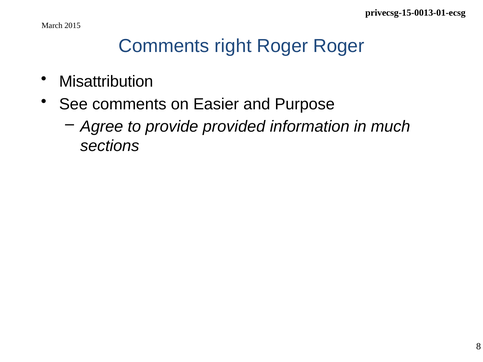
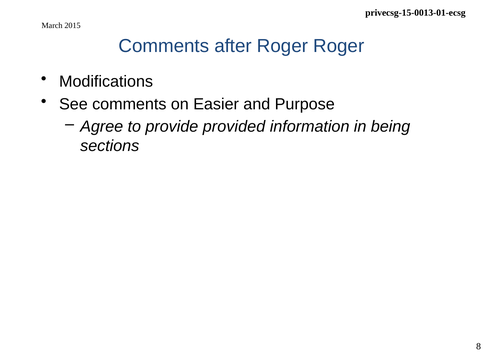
right: right -> after (233, 46)
Misattribution: Misattribution -> Modifications (106, 82)
much: much -> being (391, 127)
